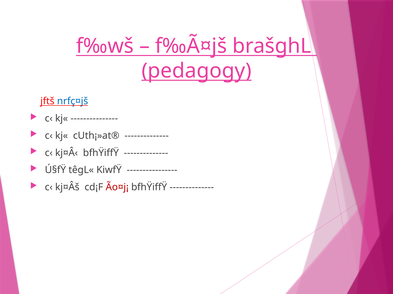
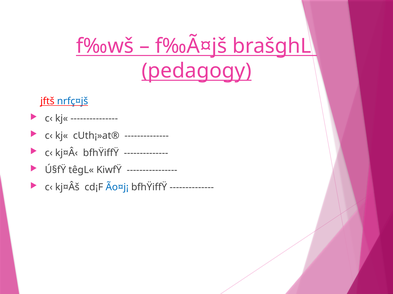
Ão¤j¡ colour: red -> blue (117, 188)
